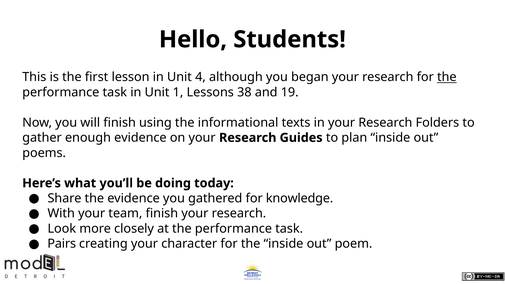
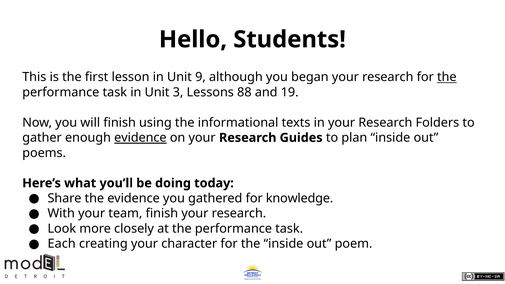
4: 4 -> 9 (200, 77)
1: 1 -> 3 (178, 92)
38: 38 -> 88 (244, 92)
evidence underline: none -> present (140, 138)
Pairs: Pairs -> Each (62, 244)
